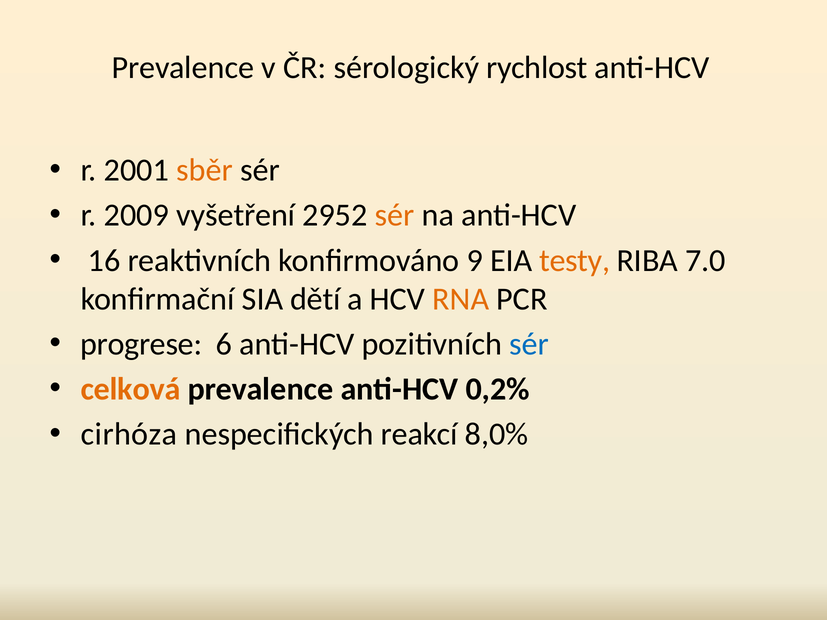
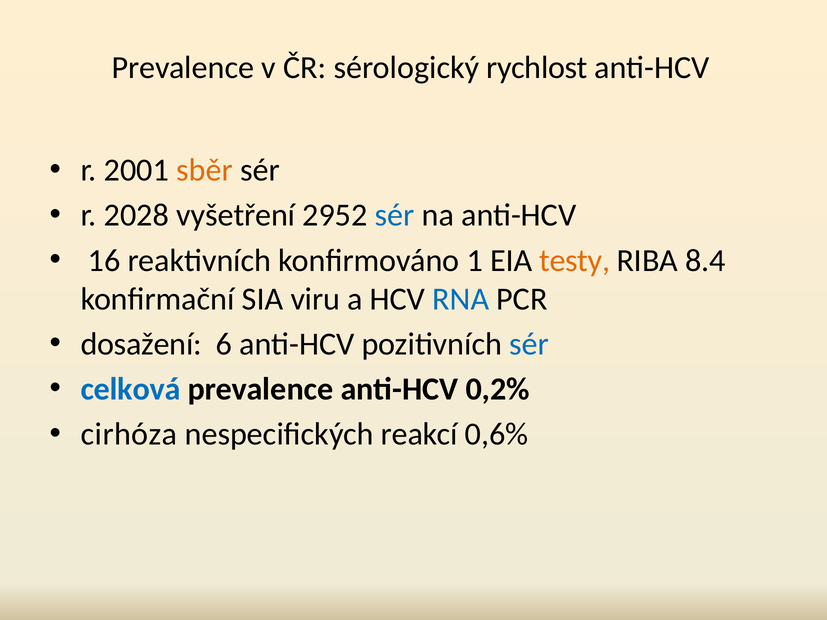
2009: 2009 -> 2028 (136, 215)
sér colour: orange -> blue (395, 215)
9: 9 -> 1 (475, 261)
7.0: 7.0 -> 8.4 (705, 261)
dětí: dětí -> viru (315, 299)
RNA colour: orange -> blue (461, 299)
progrese: progrese -> dosažení (141, 344)
celková colour: orange -> blue (131, 389)
8,0%: 8,0% -> 0,6% (497, 434)
